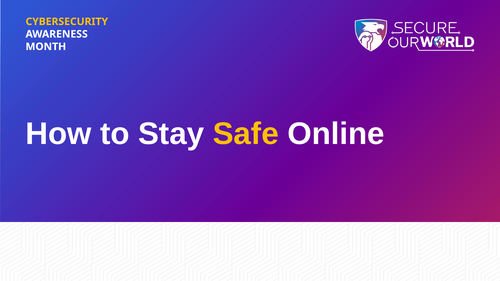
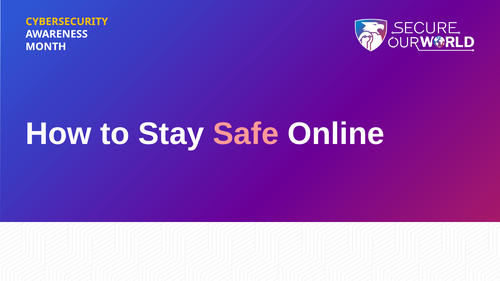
Safe colour: yellow -> pink (246, 134)
